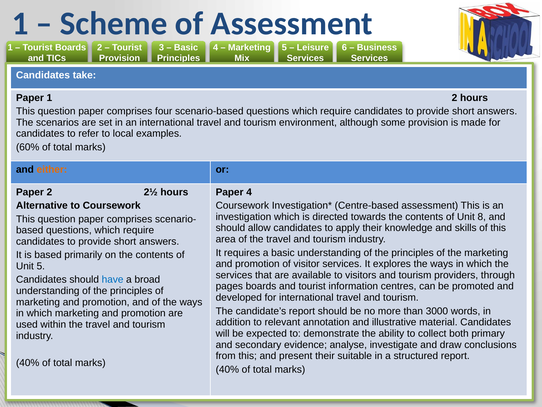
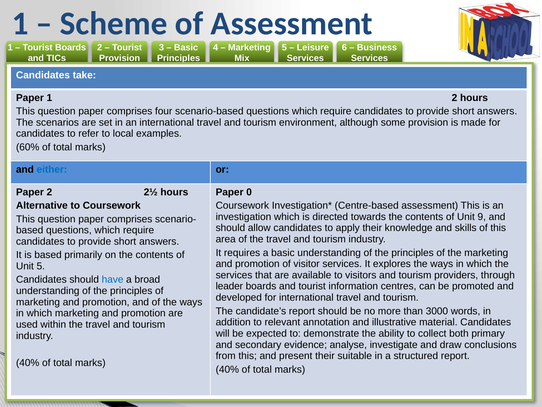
either colour: orange -> blue (52, 169)
Paper 4: 4 -> 0 (249, 192)
8: 8 -> 9 (482, 217)
pages: pages -> leader (229, 286)
